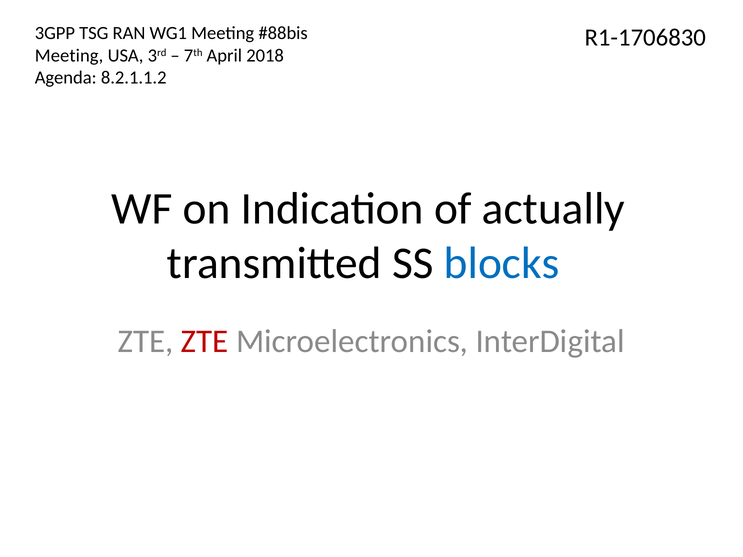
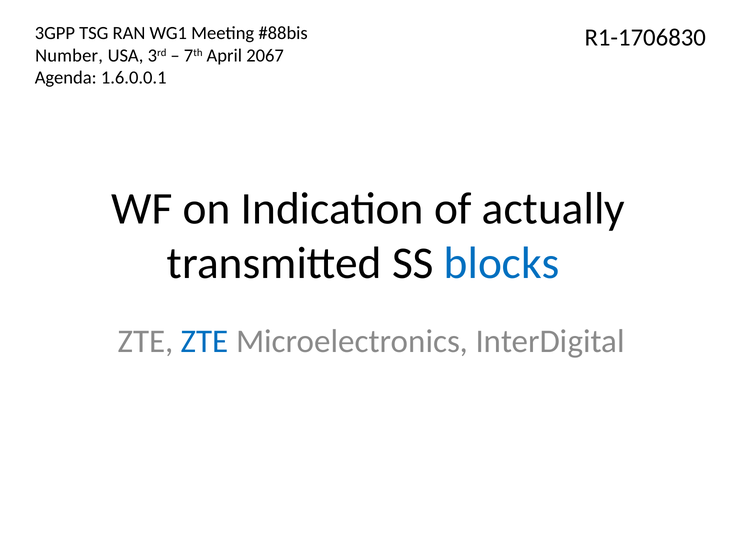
Meeting: Meeting -> Number (69, 56)
2018: 2018 -> 2067 (265, 56)
8.2.1.1.2: 8.2.1.1.2 -> 1.6.0.0.1 (134, 78)
ZTE colour: red -> blue (205, 342)
